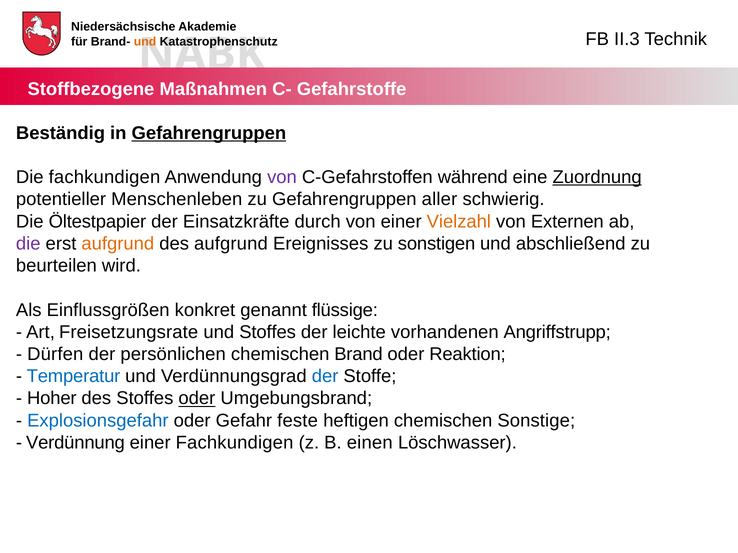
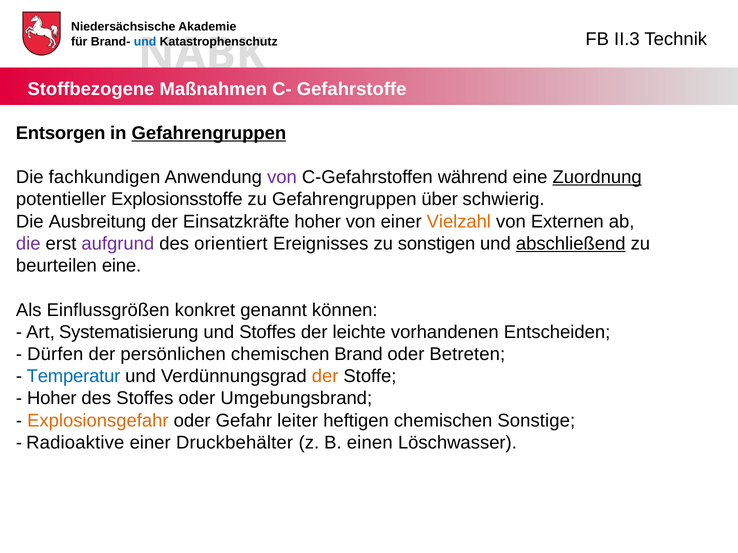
und colour: orange -> blue (145, 42)
Beständig: Beständig -> Entsorgen (61, 133)
Menschenleben: Menschenleben -> Explosionsstoffe (177, 200)
aller: aller -> über (440, 200)
Öltestpapier: Öltestpapier -> Ausbreitung (97, 222)
Einsatzkräfte durch: durch -> hoher (318, 222)
aufgrund colour: orange -> purple (118, 244)
des aufgrund: aufgrund -> orientiert (231, 244)
abschließend underline: none -> present (571, 244)
beurteilen wird: wird -> eine (122, 266)
flüssige: flüssige -> können (345, 310)
Freisetzungsrate: Freisetzungsrate -> Systematisierung (129, 332)
Angriffstrupp: Angriffstrupp -> Entscheiden (557, 332)
Reaktion: Reaktion -> Betreten (467, 354)
der colour: blue -> orange (325, 377)
oder underline: present -> none (197, 399)
Explosionsgefahr colour: blue -> orange (98, 421)
feste: feste -> leiter (298, 421)
Verdünnung: Verdünnung -> Radioaktive (75, 443)
einer Fachkundigen: Fachkundigen -> Druckbehälter (235, 443)
